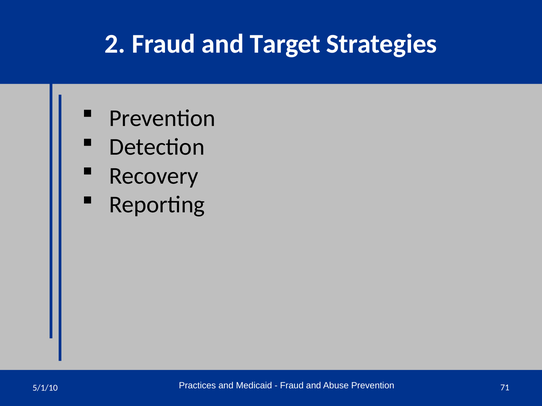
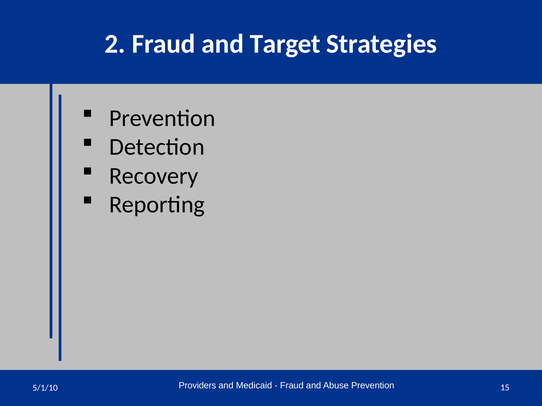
Practices: Practices -> Providers (197, 386)
71: 71 -> 15 (505, 388)
